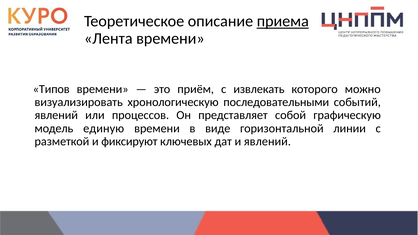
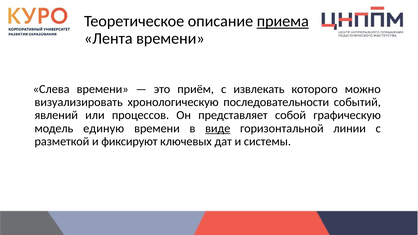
Типов: Типов -> Слева (51, 89)
последовательными: последовательными -> последовательности (276, 102)
виде underline: none -> present (218, 128)
и явлений: явлений -> системы (267, 142)
